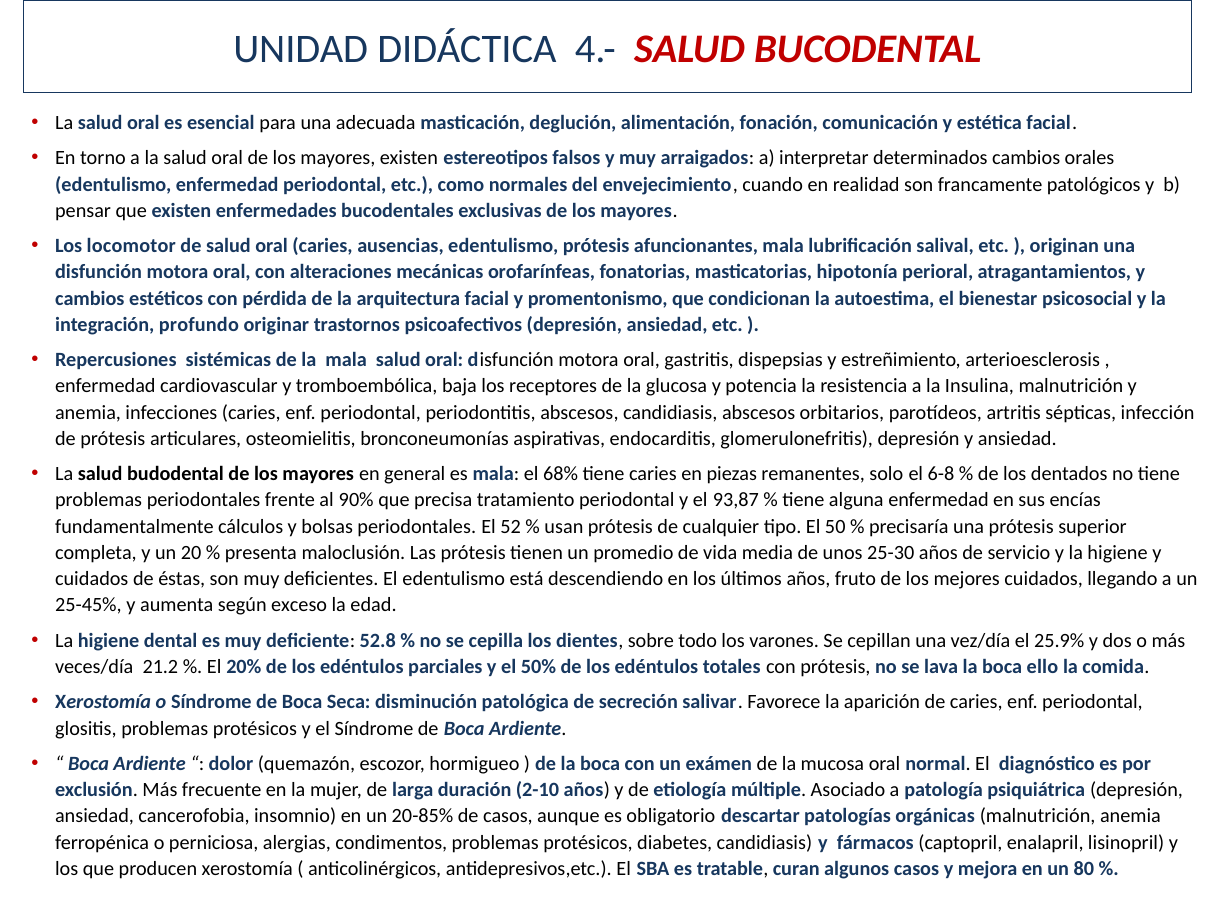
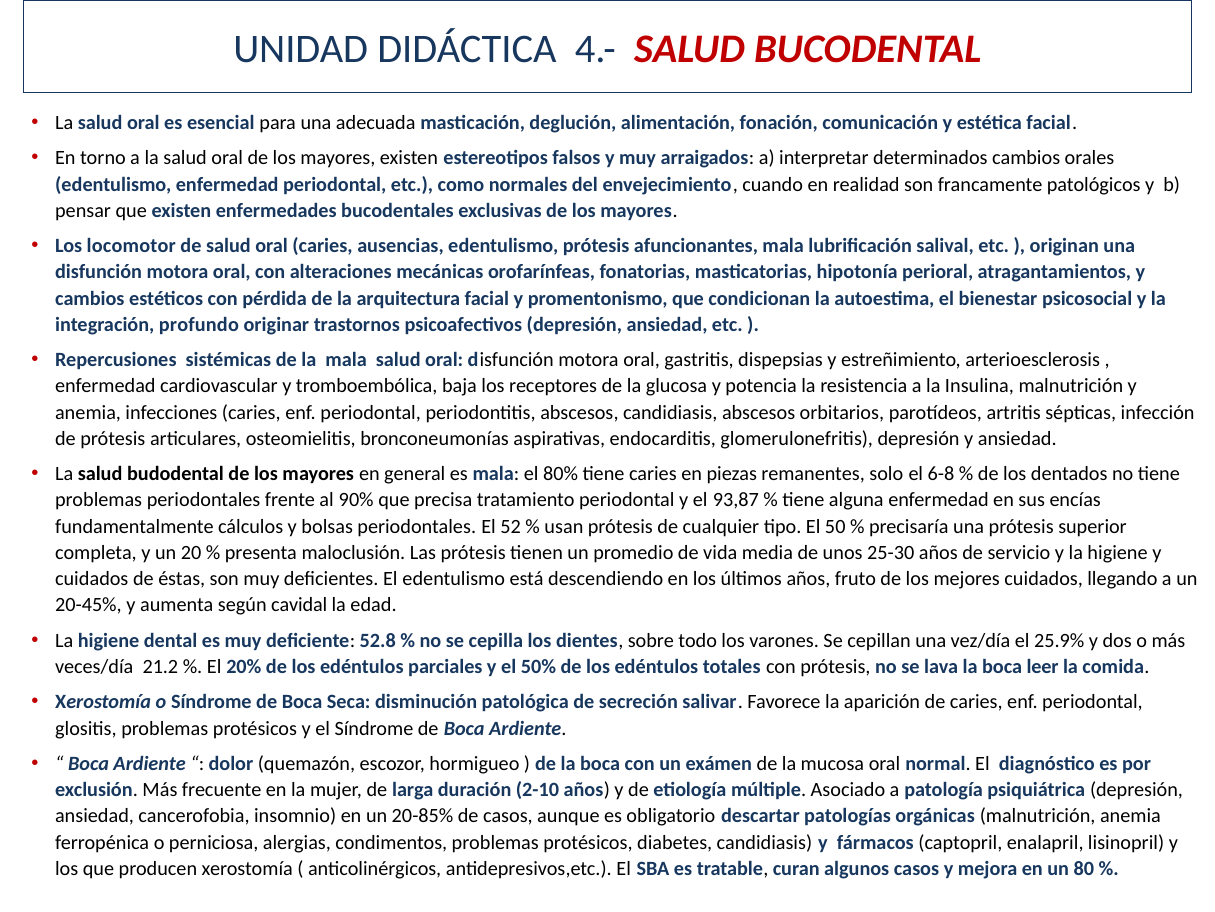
68%: 68% -> 80% (560, 474)
25-45%: 25-45% -> 20-45% (88, 605)
exceso: exceso -> cavidal (299, 605)
ello: ello -> leer (1043, 666)
